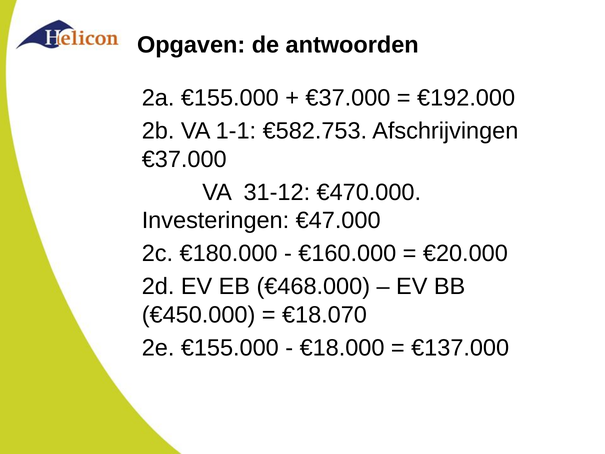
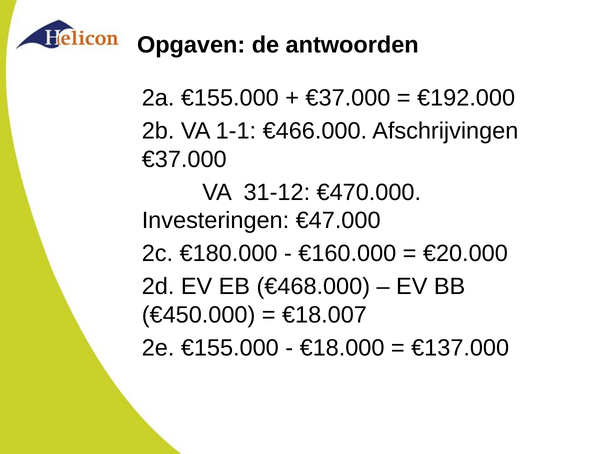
€582.753: €582.753 -> €466.000 (315, 131)
€18.070: €18.070 -> €18.007 (324, 315)
